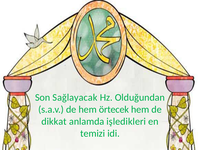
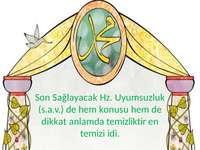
Olduğundan: Olduğundan -> Uyumsuzluk (140, 97)
örtecek: örtecek -> konusu (114, 109)
işledikleri: işledikleri -> temizliktir (126, 121)
